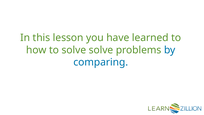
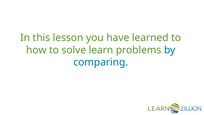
solve solve: solve -> learn (101, 50)
